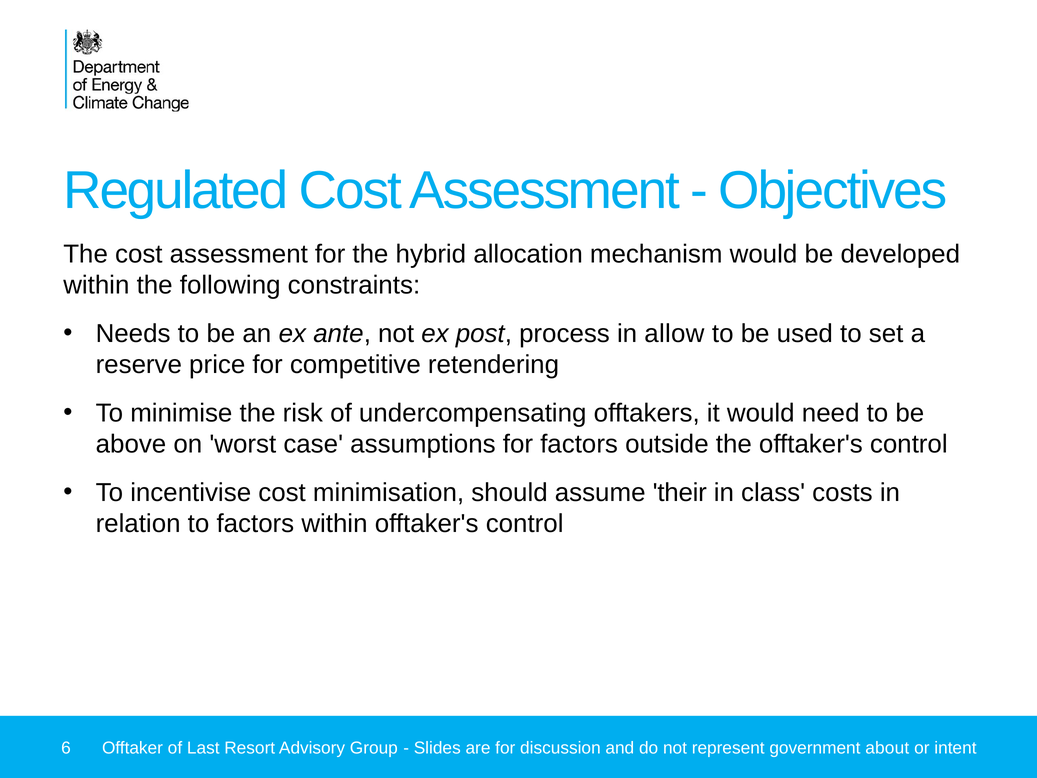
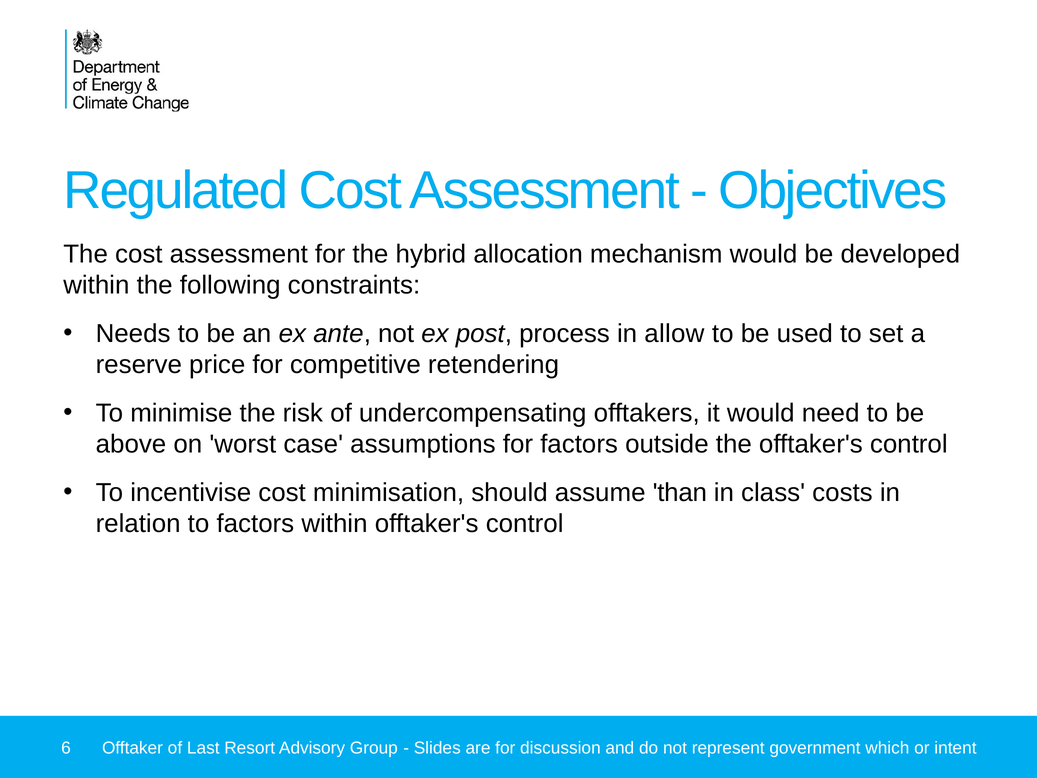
their: their -> than (680, 493)
about: about -> which (887, 748)
